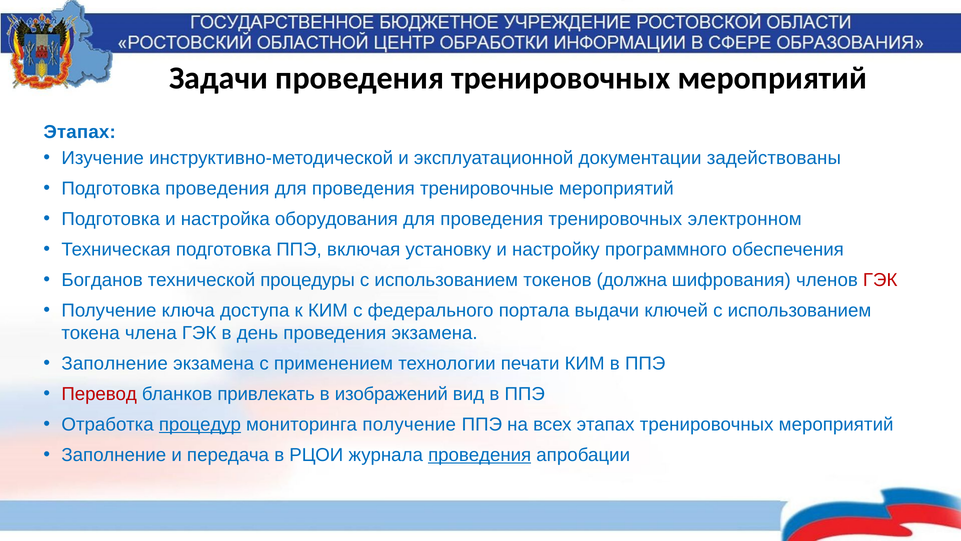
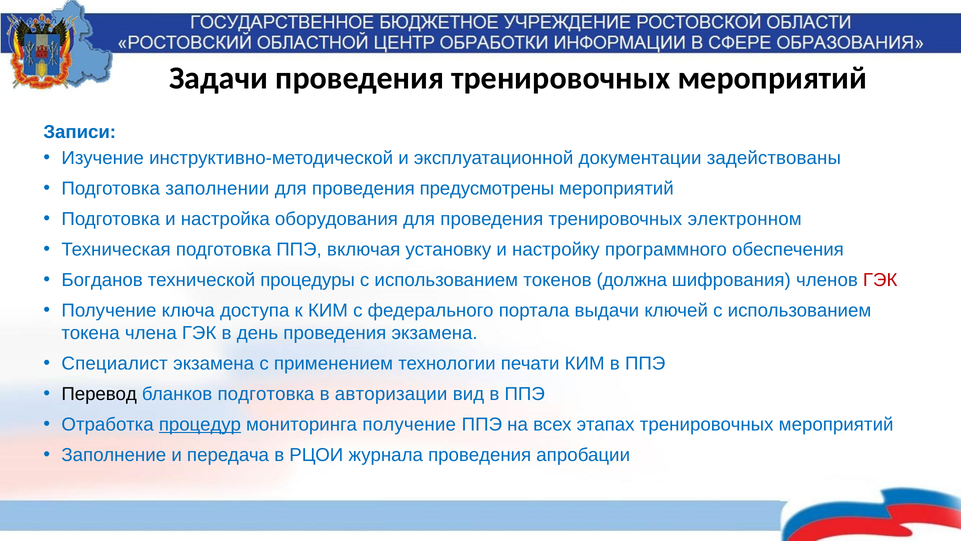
Этапах: Этапах -> Записи (80, 132)
Подготовка проведения: проведения -> заполнении (217, 189)
тренировочные: тренировочные -> предусмотрены (487, 189)
Заполнение: Заполнение -> Специалист (115, 363)
Перевод colour: red -> black (99, 394)
бланков привлекать: привлекать -> подготовка (266, 394)
изображений: изображений -> авторизации (391, 394)
проведения underline: present -> none (480, 455)
